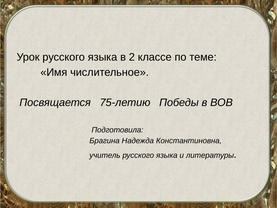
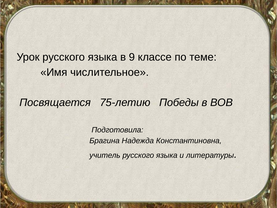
2: 2 -> 9 (132, 57)
